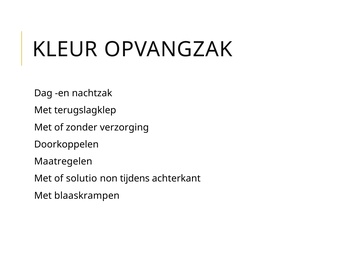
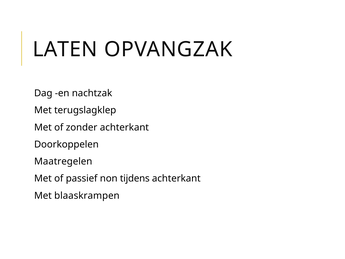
KLEUR: KLEUR -> LATEN (65, 49)
zonder verzorging: verzorging -> achterkant (124, 127)
solutio: solutio -> passief (82, 178)
